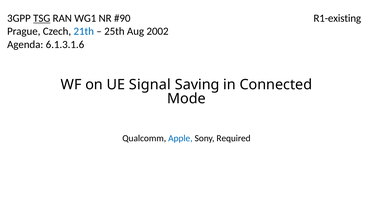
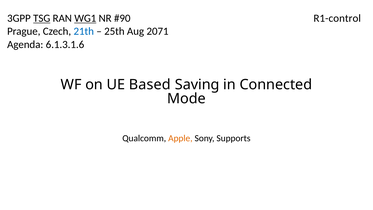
WG1 underline: none -> present (85, 18)
R1-existing: R1-existing -> R1-control (337, 18)
2002: 2002 -> 2071 (158, 31)
Signal: Signal -> Based (150, 84)
Apple colour: blue -> orange (180, 138)
Required: Required -> Supports (234, 138)
